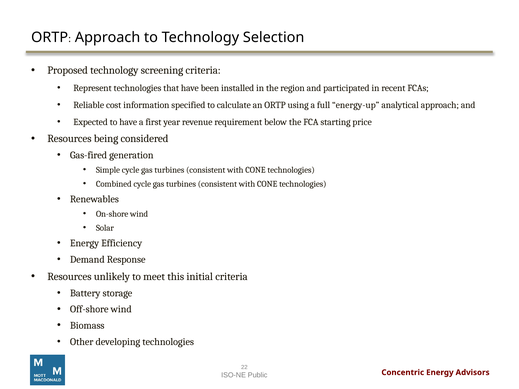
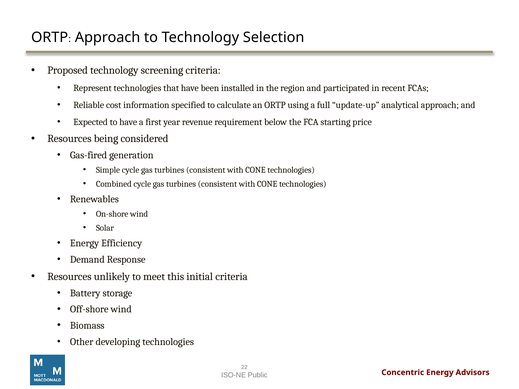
energy-up: energy-up -> update-up (356, 105)
